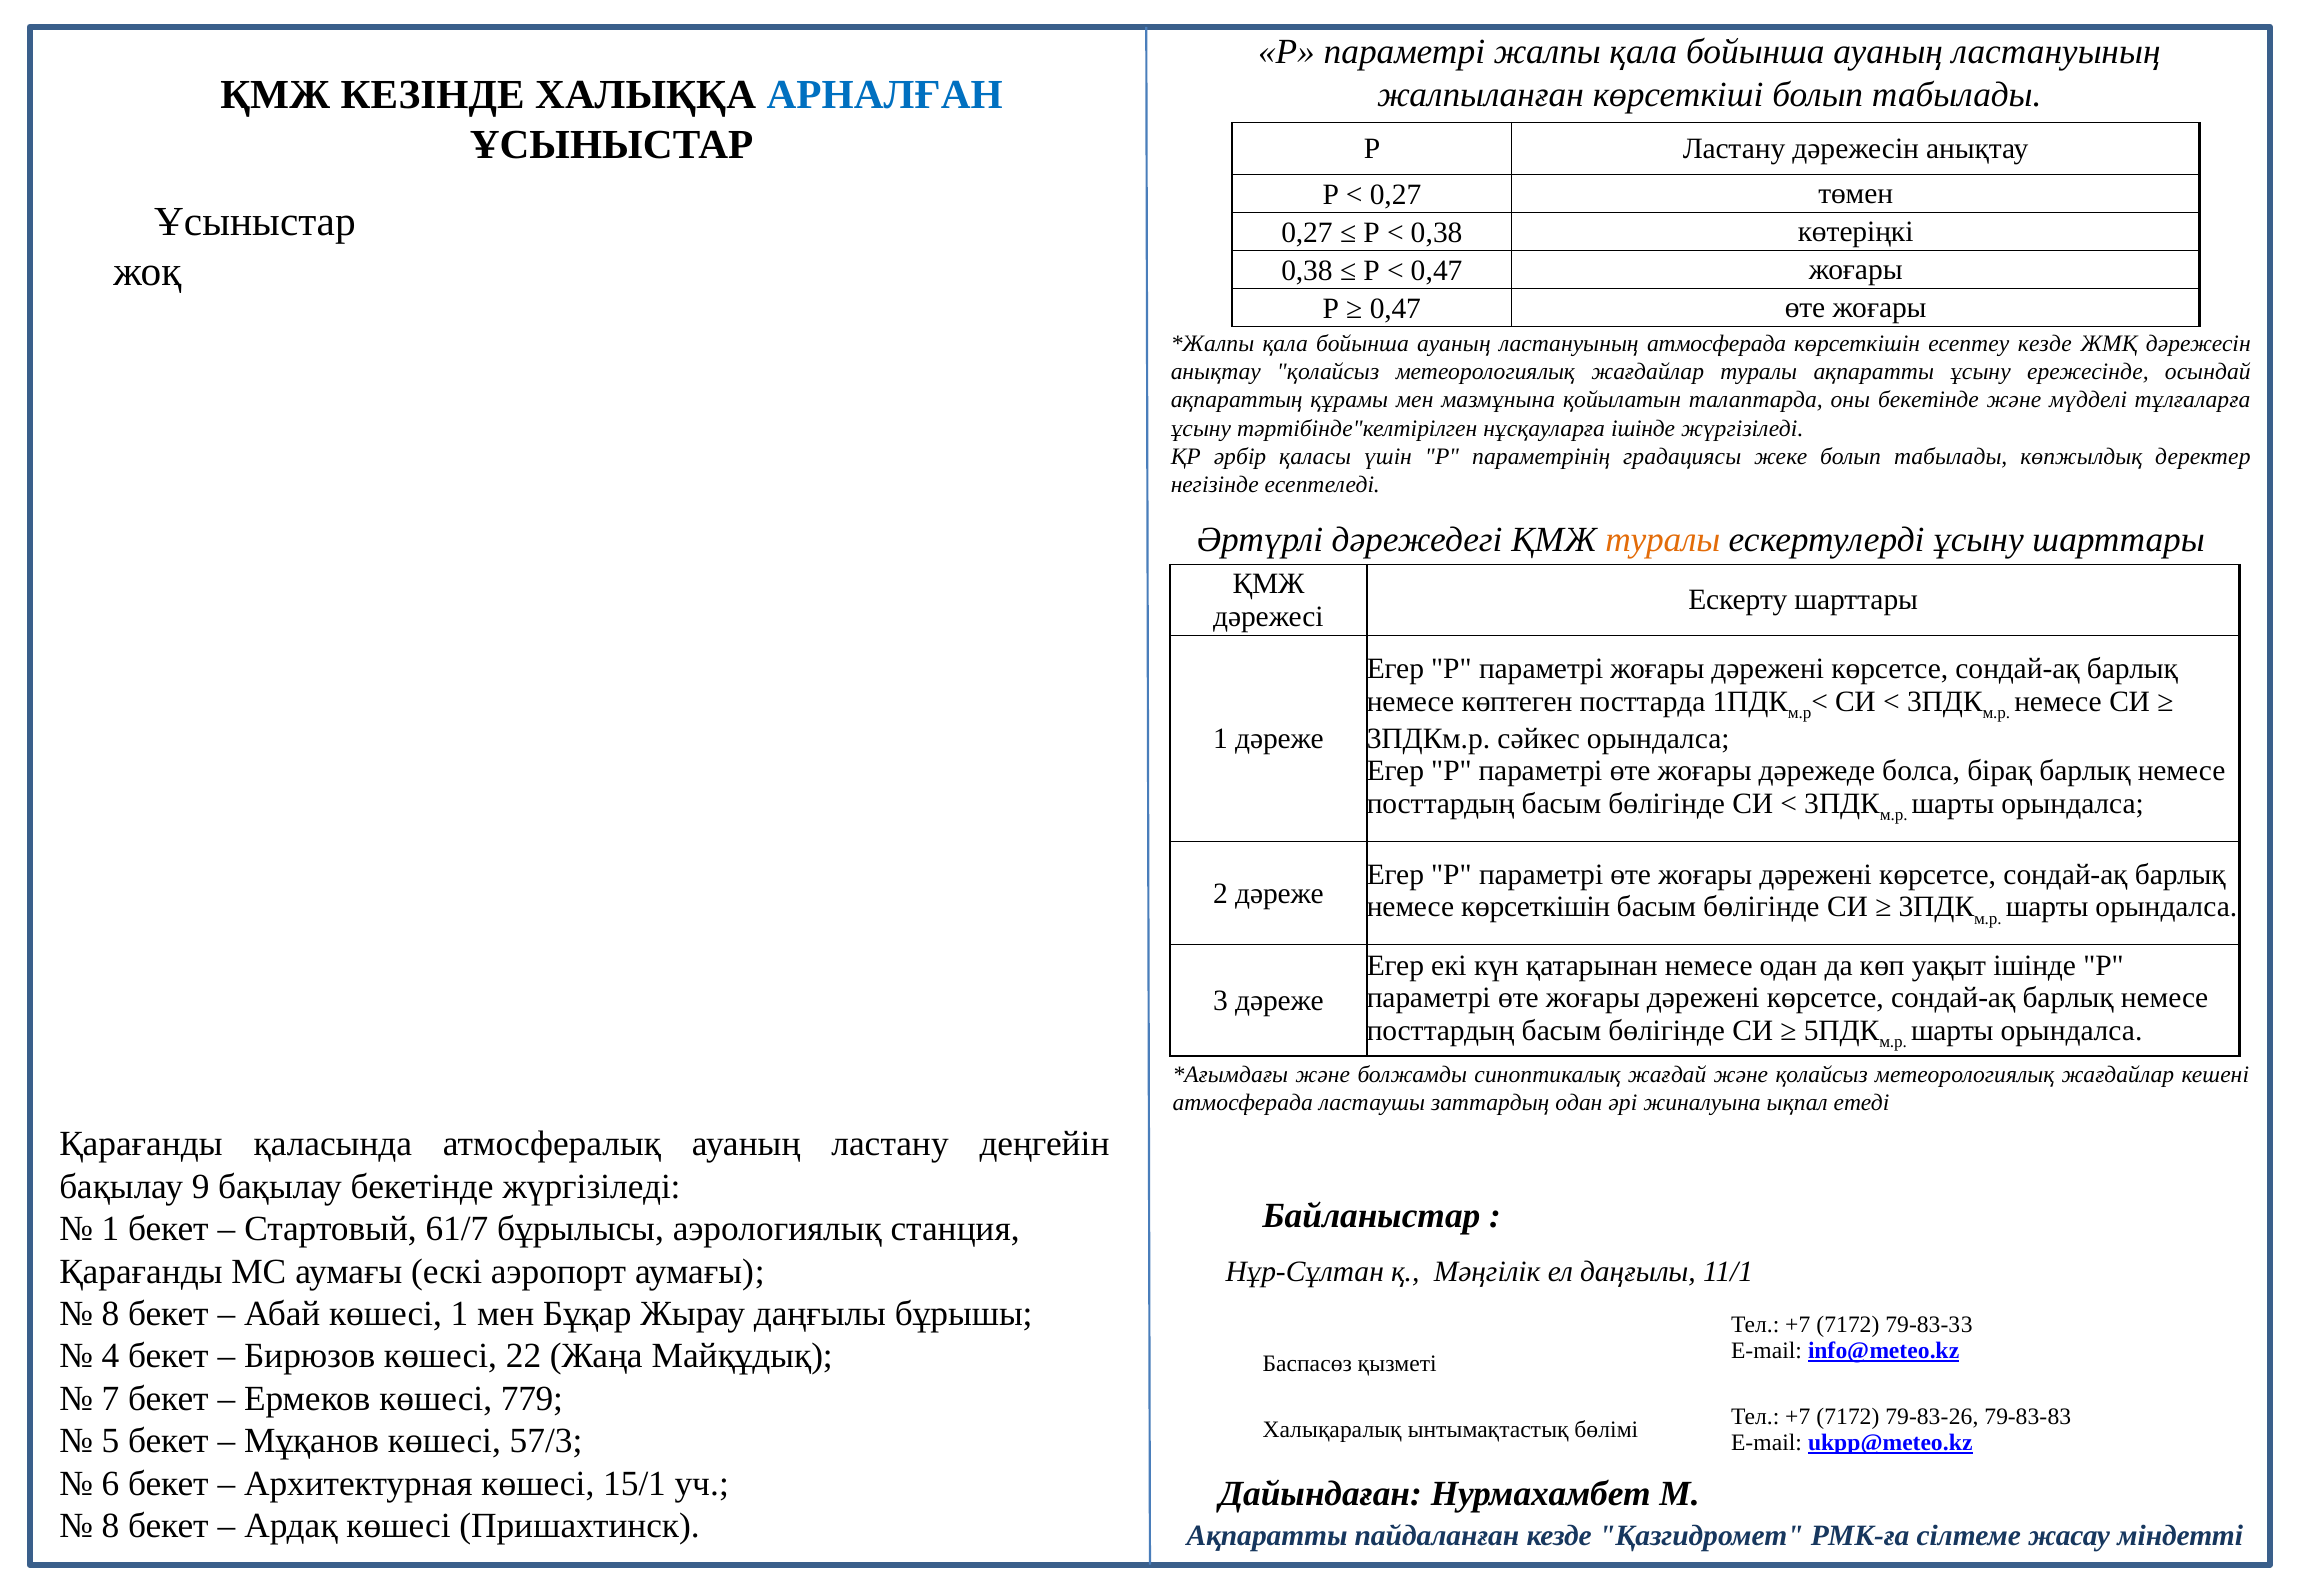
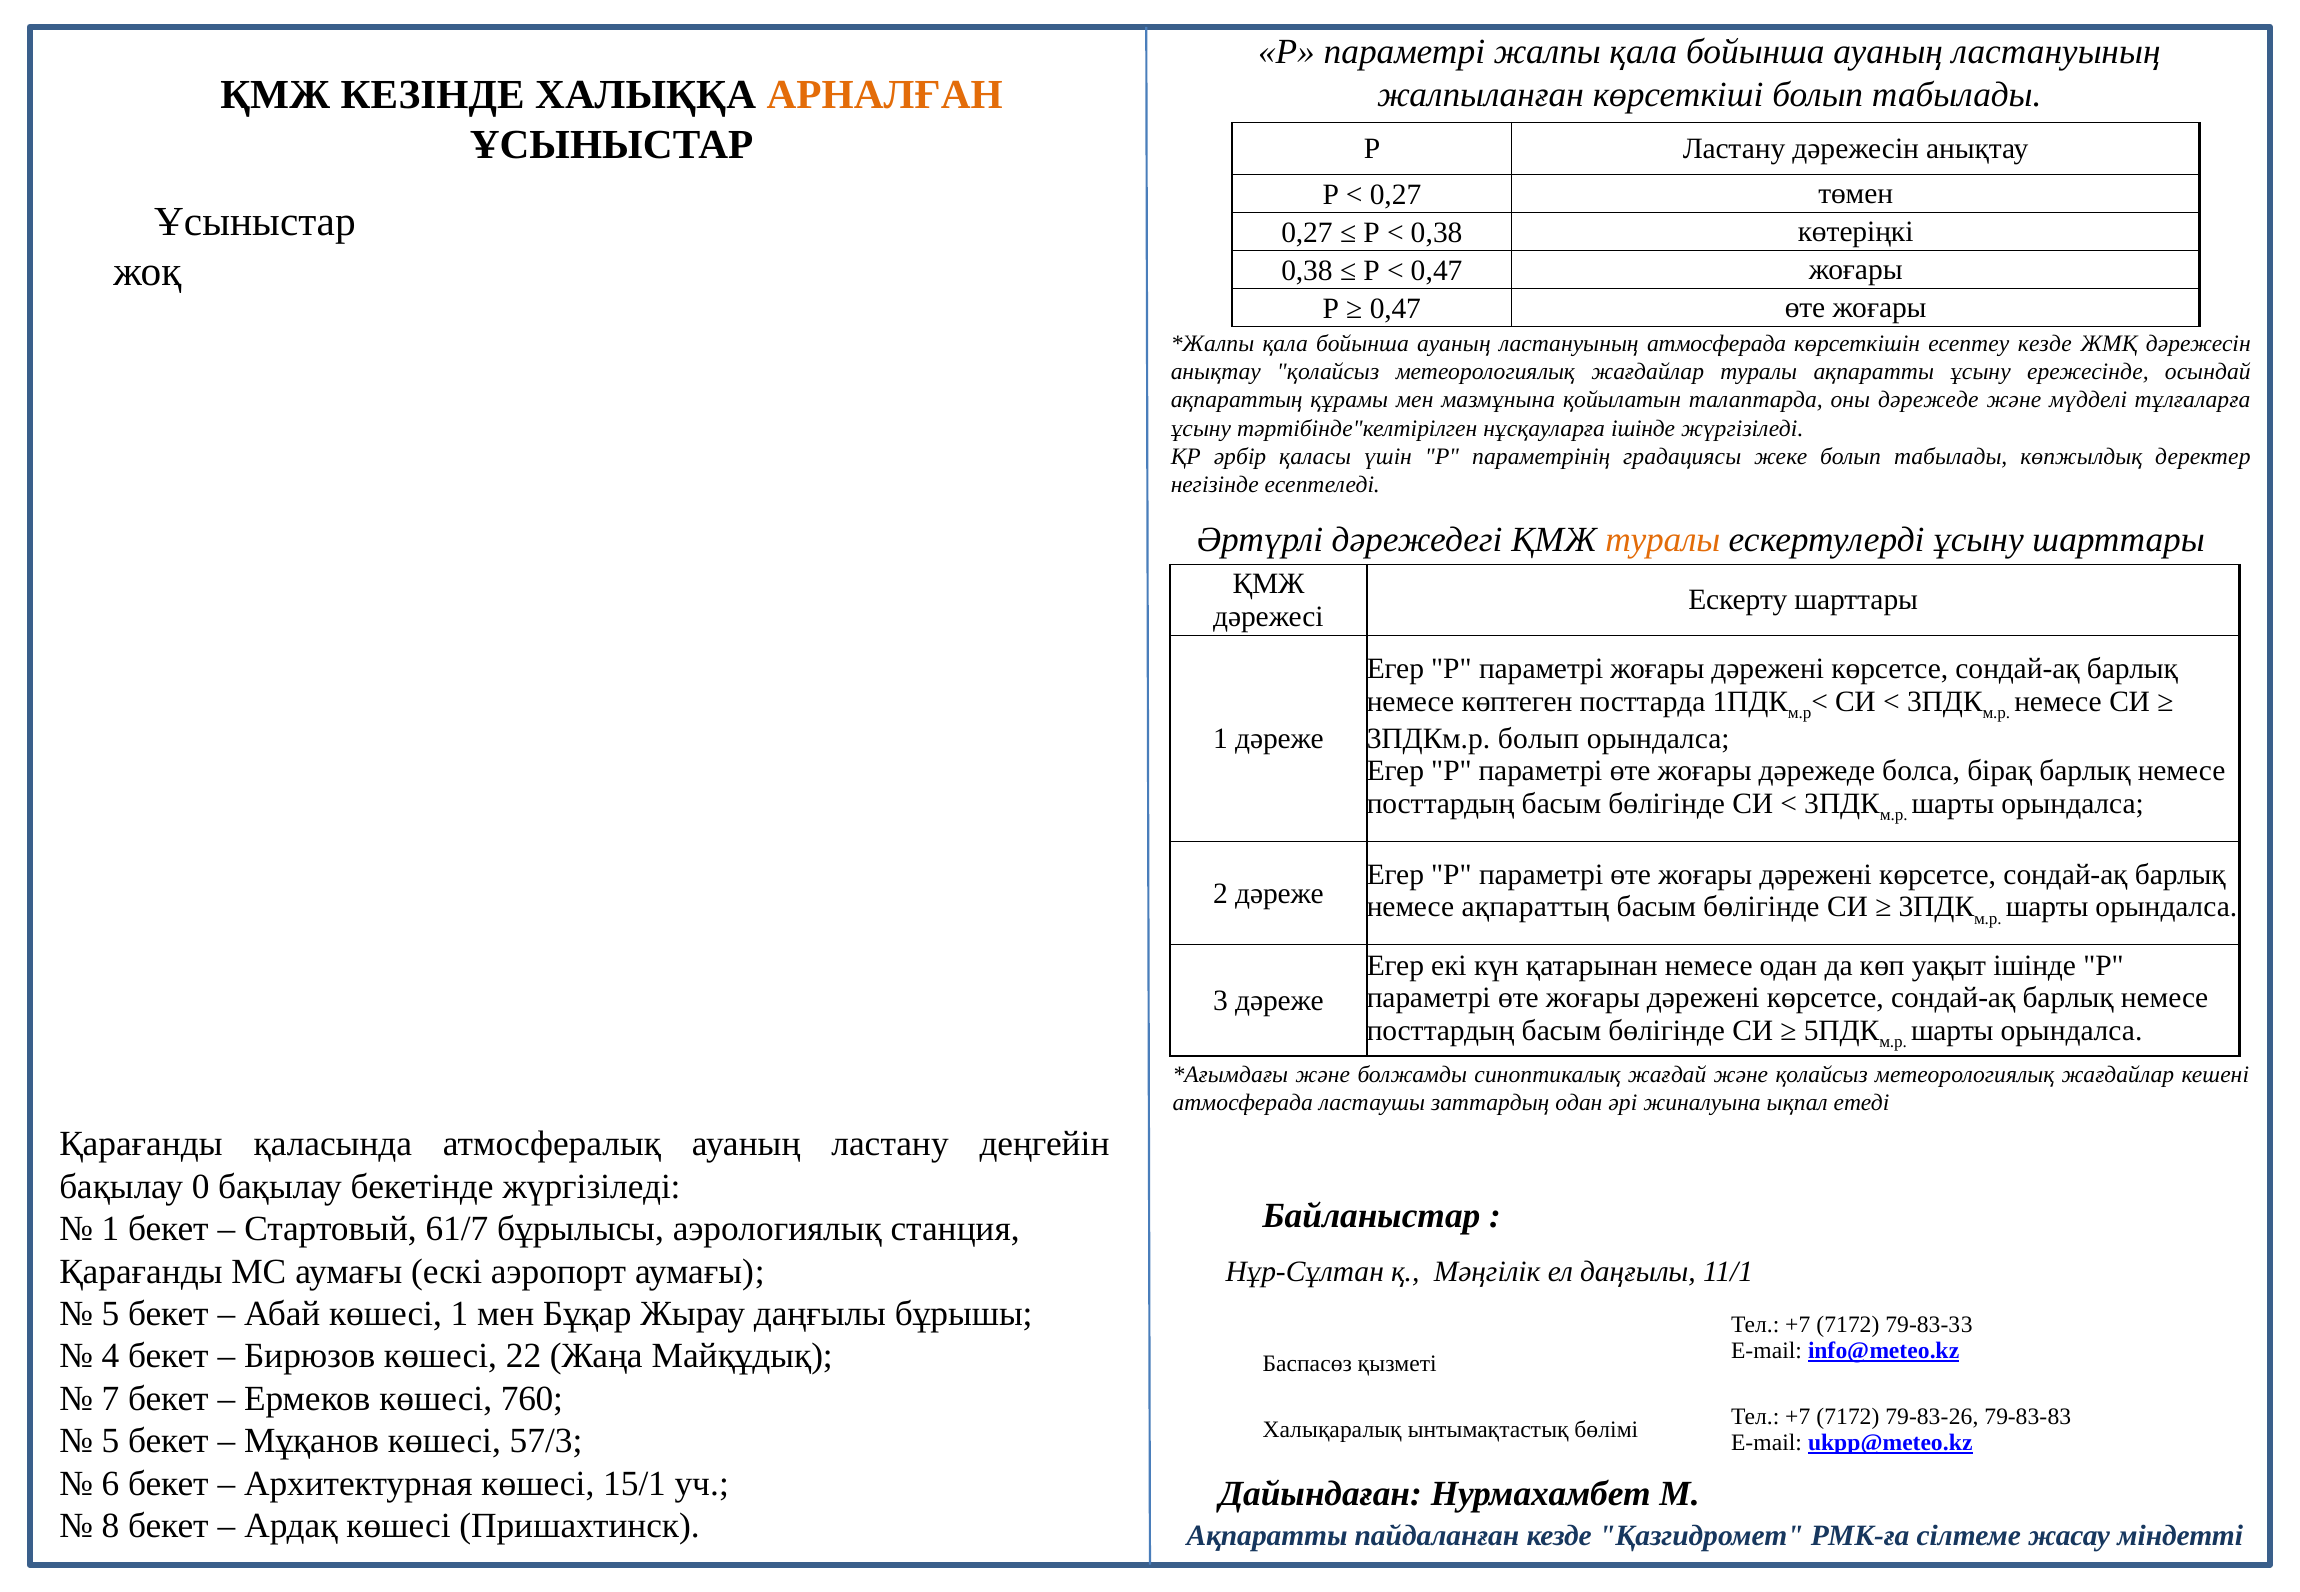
АРНАЛҒАН colour: blue -> orange (885, 95)
оны бекетінде: бекетінде -> дәрежеде (1928, 400)
3ПДКм.р сәйкес: сәйкес -> болып (1538, 739)
немесе көрсеткішін: көрсеткішін -> ақпараттың (1535, 907)
9: 9 -> 0 (201, 1187)
8: 8 -> 5 (111, 1314)
779: 779 -> 760 (532, 1399)
